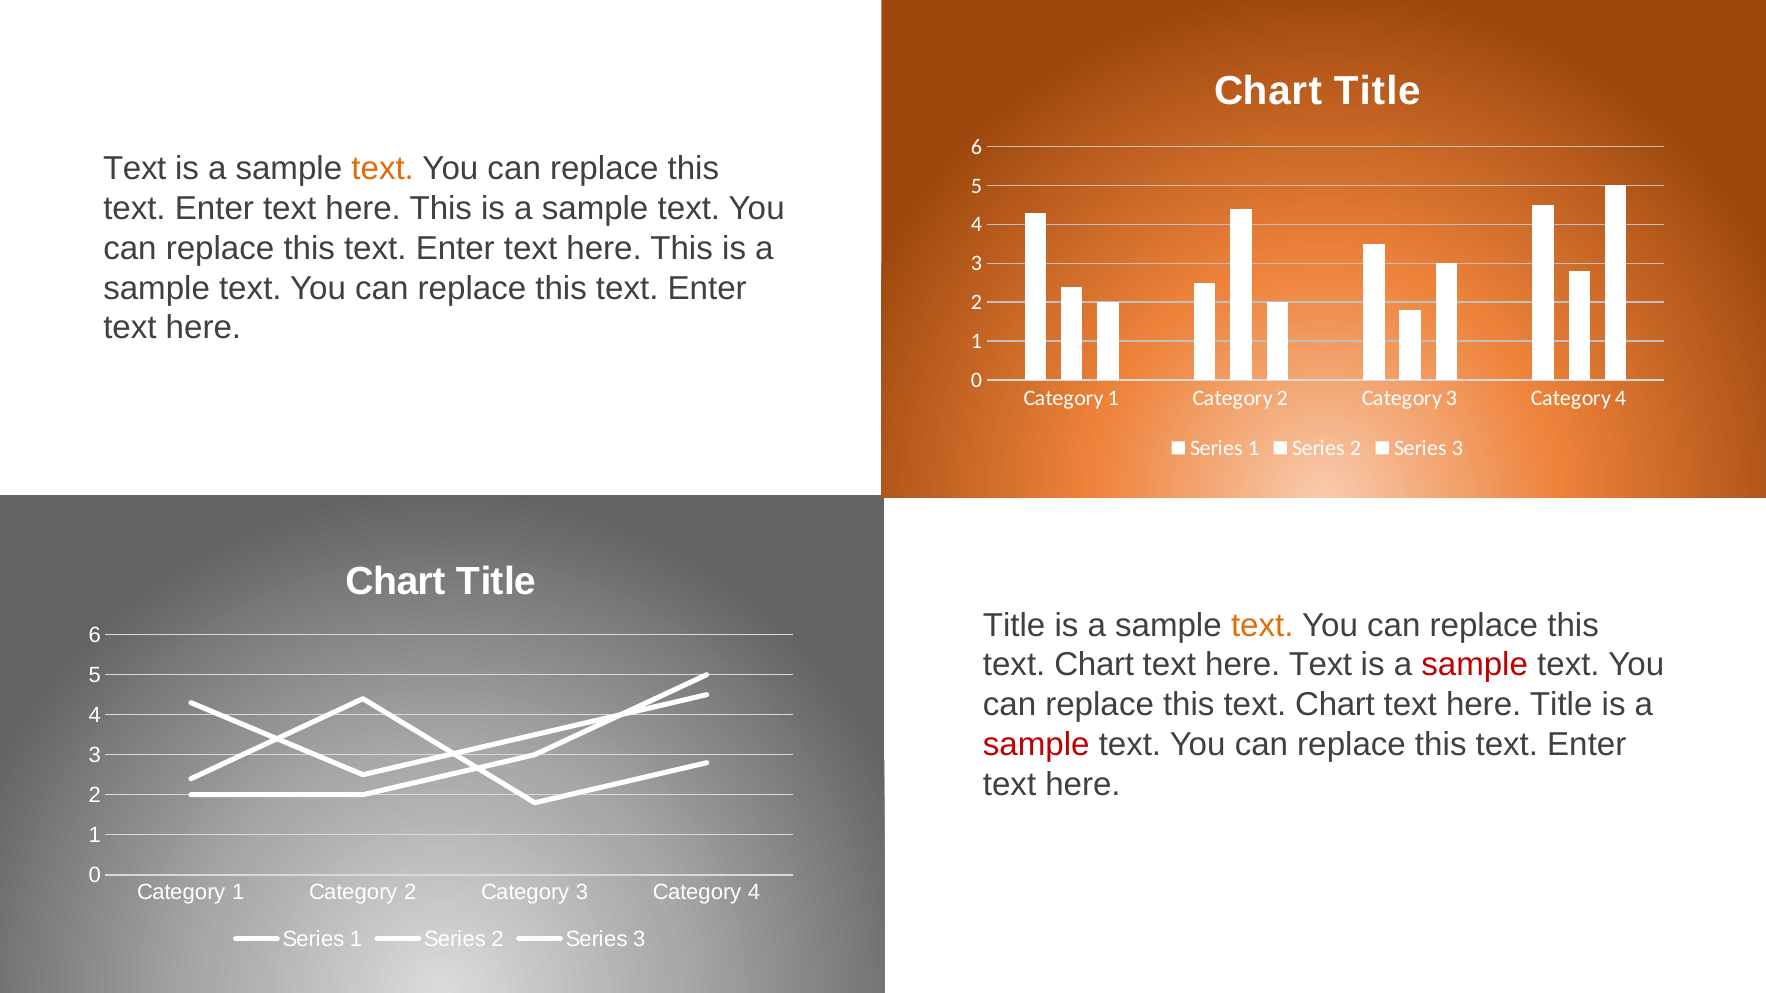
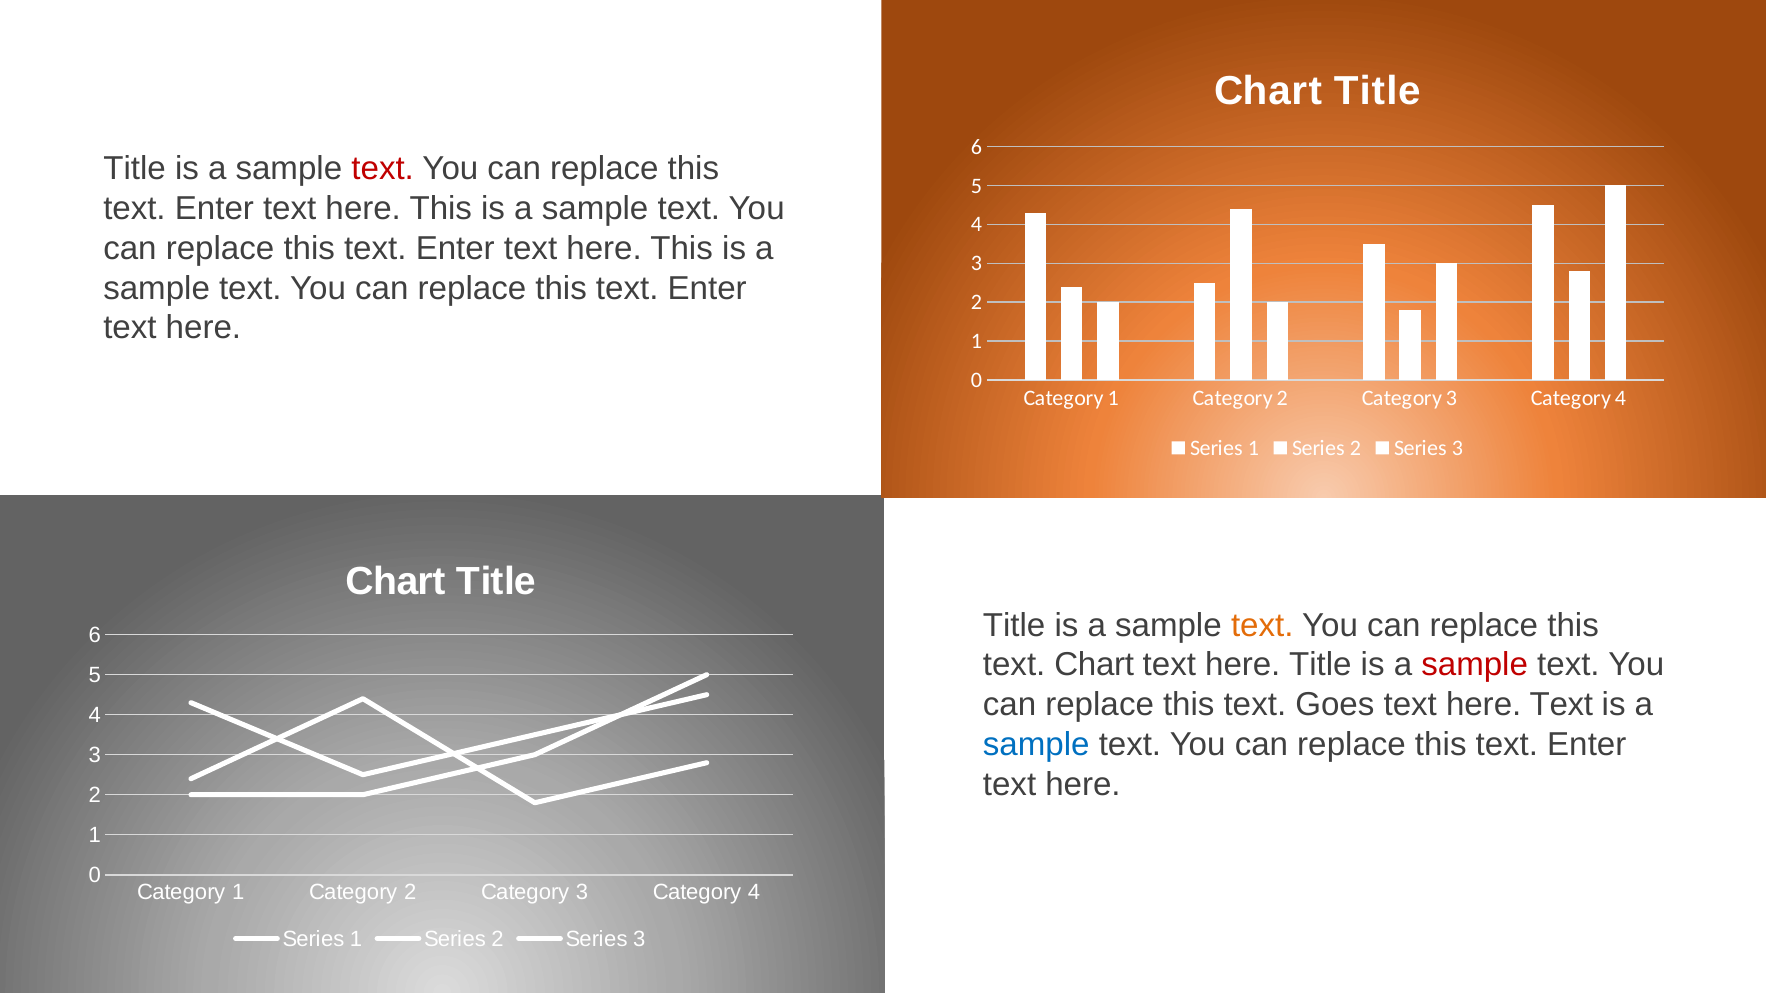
Text: Text -> Title (135, 169)
text colour: orange -> red (383, 169)
Text: Text -> Title (1320, 665)
Chart: Chart -> Goes (1335, 705)
Title: Title -> Text (1561, 705)
sample colour: red -> blue (1036, 745)
